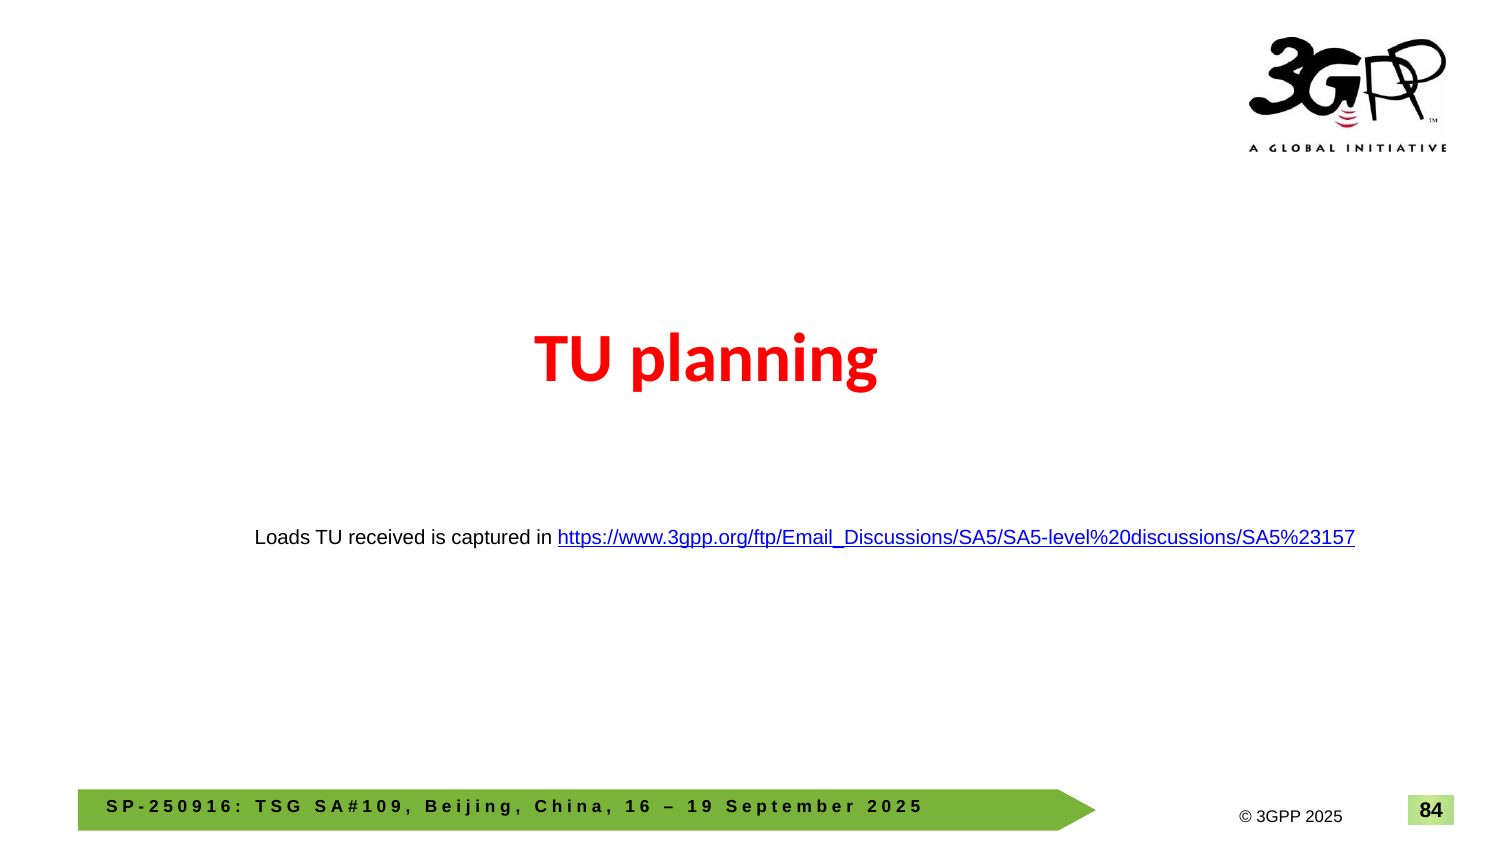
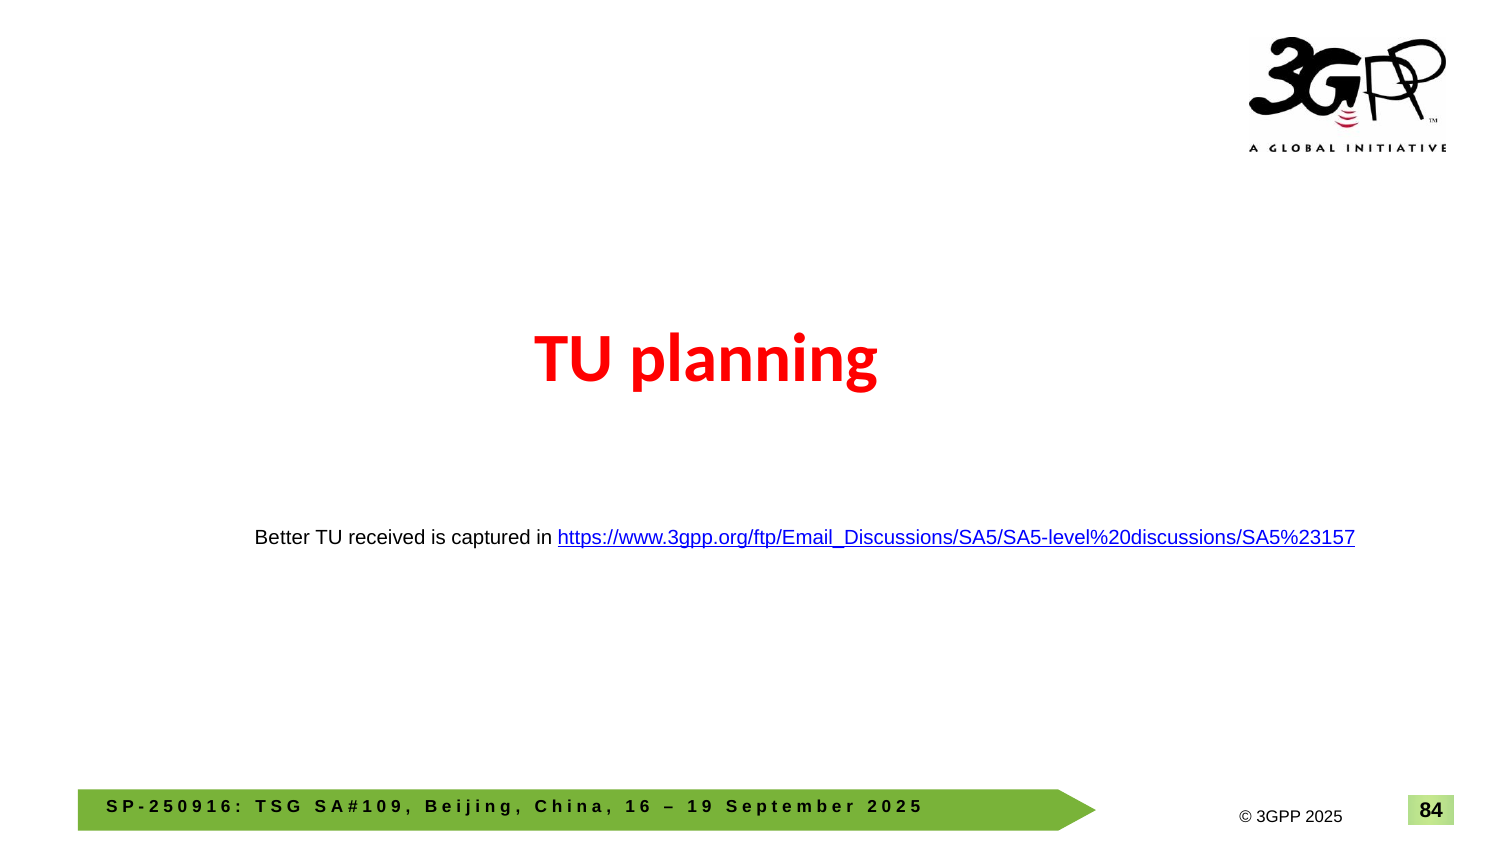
Loads: Loads -> Better (282, 538)
